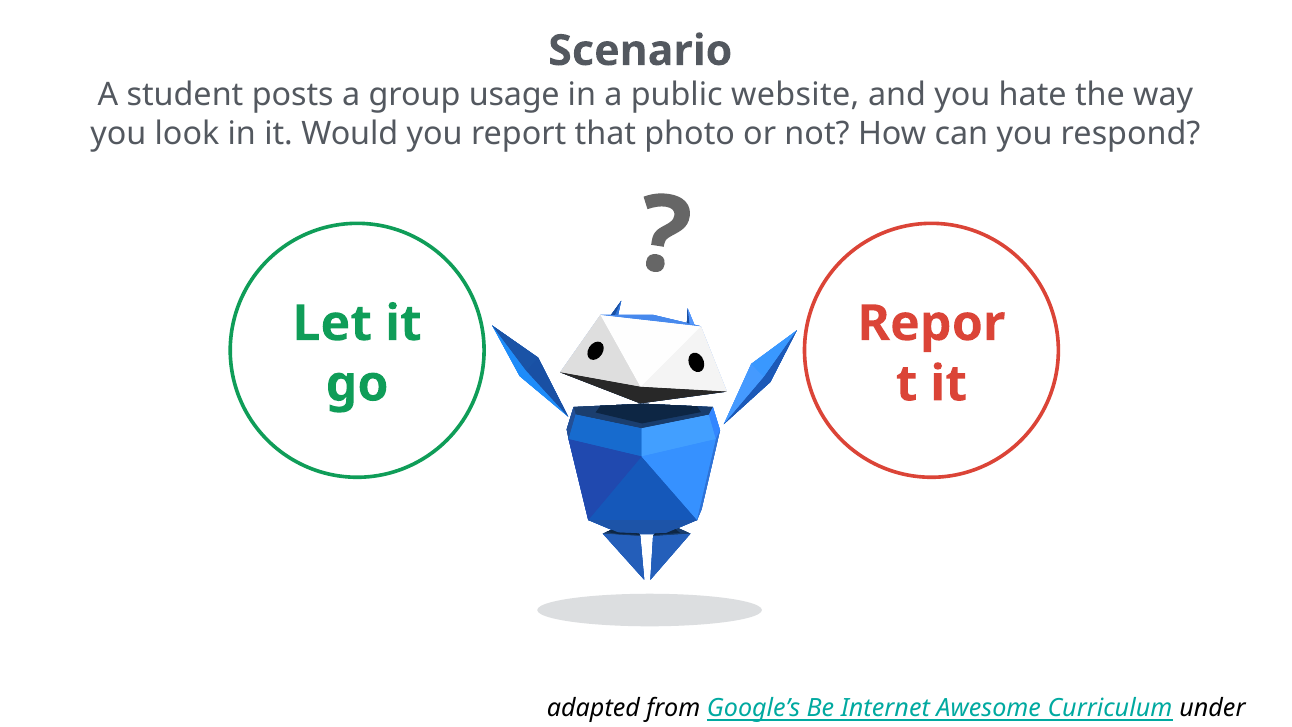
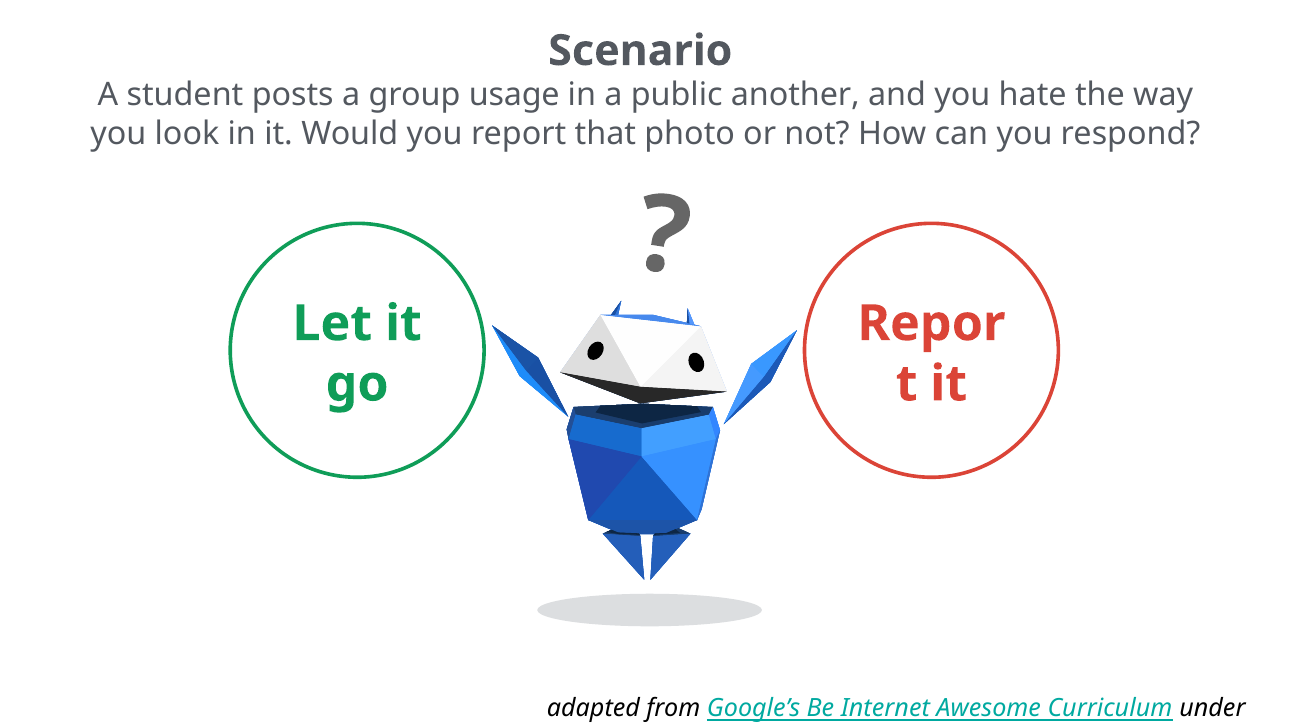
website: website -> another (795, 95)
